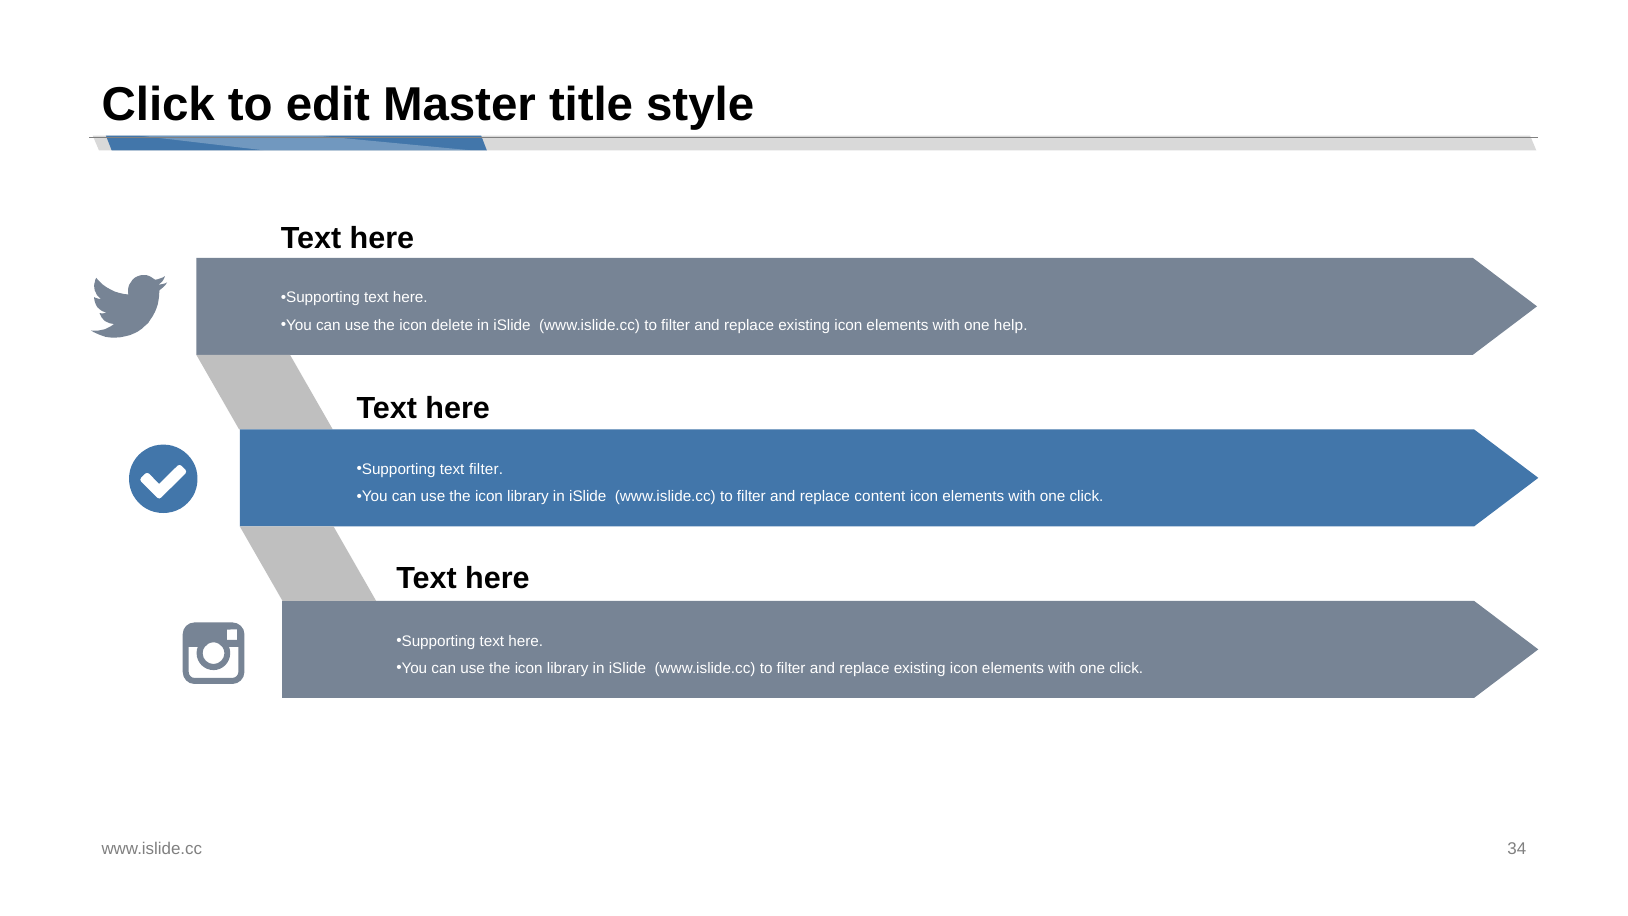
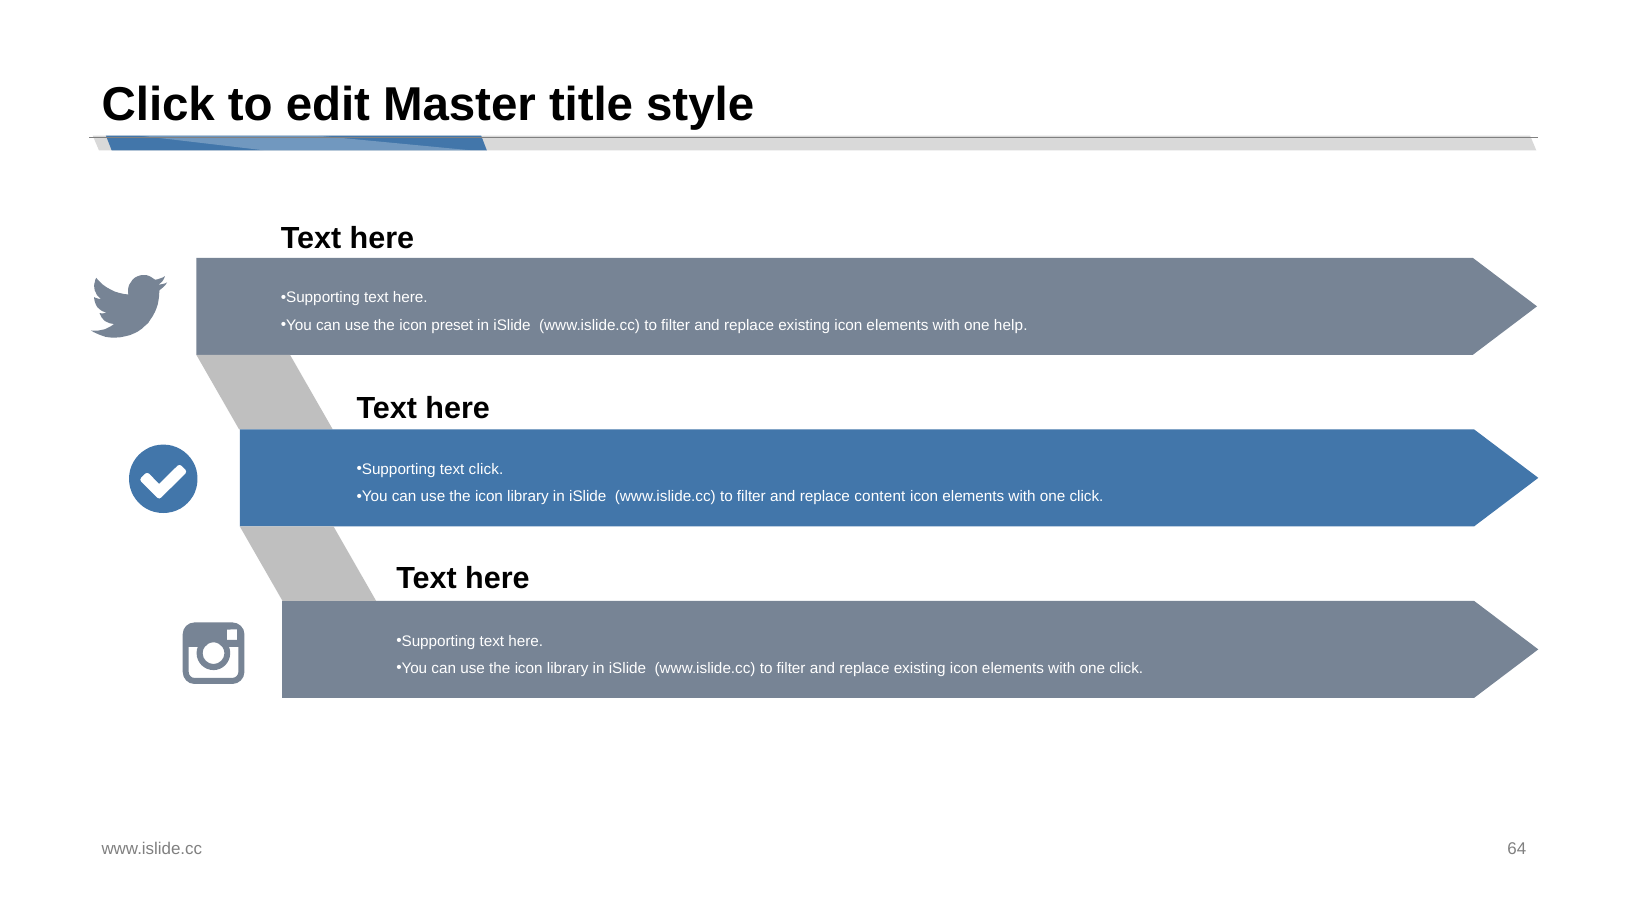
delete: delete -> preset (452, 325)
text filter: filter -> click (486, 469)
34: 34 -> 64 (1517, 848)
